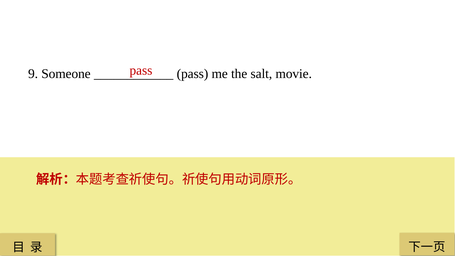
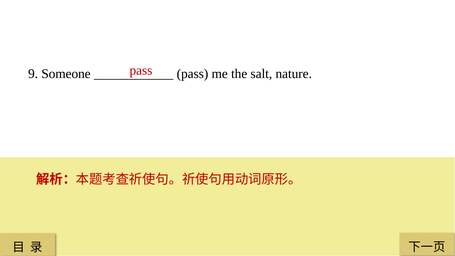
movie: movie -> nature (294, 74)
